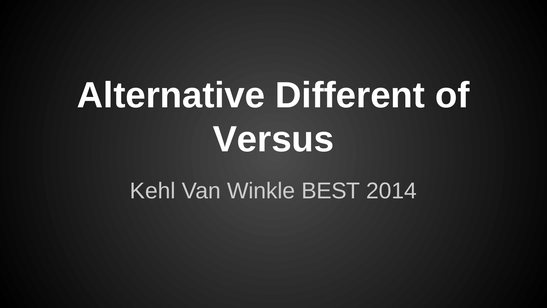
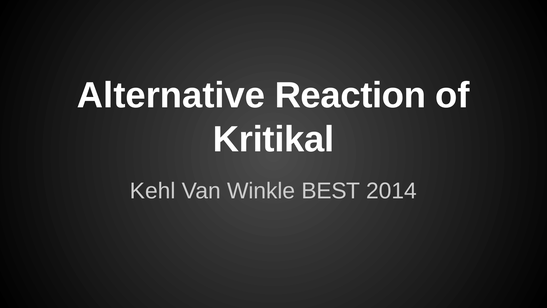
Different: Different -> Reaction (350, 96)
Versus: Versus -> Kritikal (274, 139)
